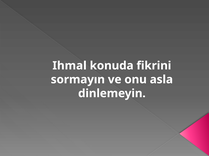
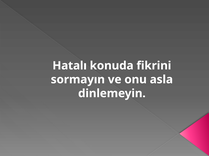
Ihmal: Ihmal -> Hatalı (70, 66)
